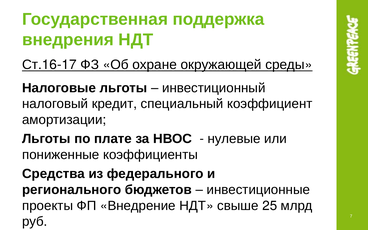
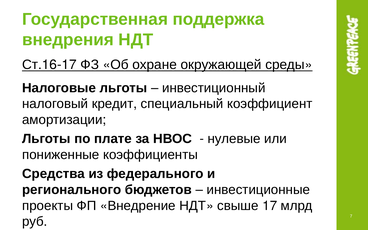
25: 25 -> 17 (270, 206)
